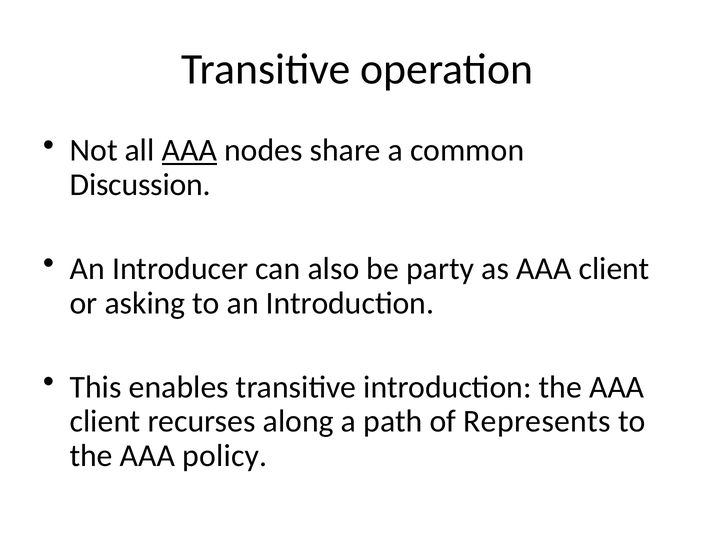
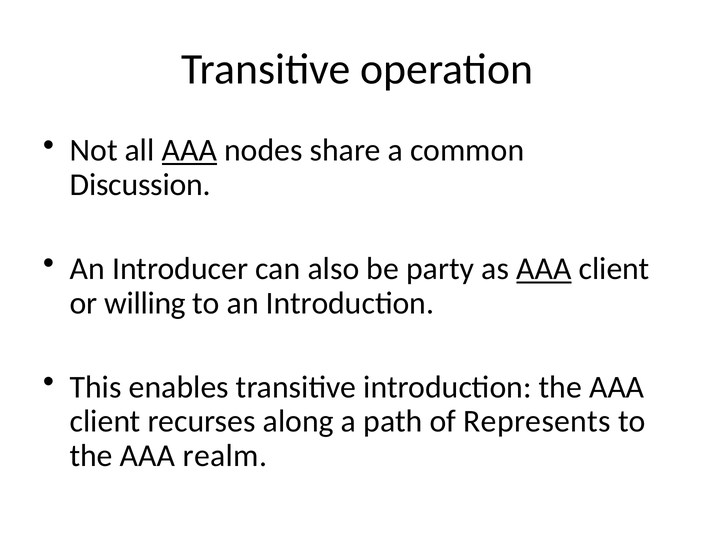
AAA underline: none -> present (544, 268)
asking: asking -> willing (145, 303)
policy: policy -> realm (225, 455)
